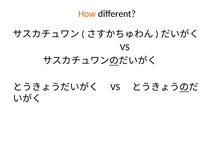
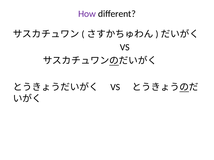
How colour: orange -> purple (87, 14)
